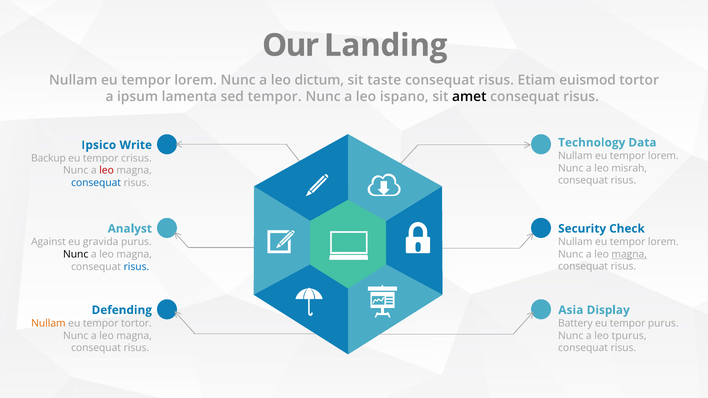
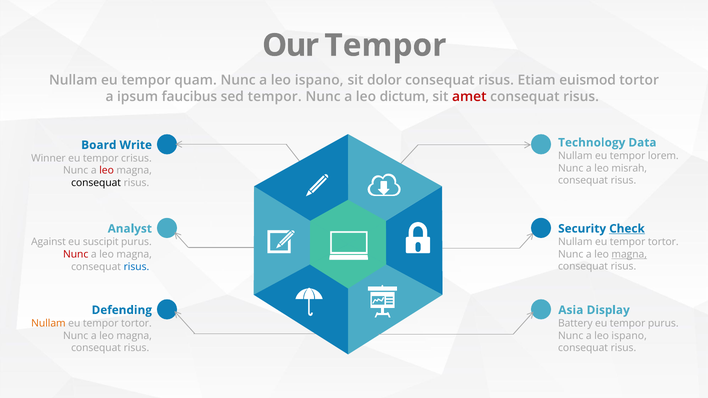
Our Landing: Landing -> Tempor (385, 45)
lorem: lorem -> quam (196, 80)
dictum: dictum -> ispano (319, 80)
taste: taste -> dolor (384, 80)
lamenta: lamenta -> faucibus (189, 97)
ispano: ispano -> dictum (404, 97)
amet colour: black -> red (469, 97)
Ipsico: Ipsico -> Board (99, 145)
Backup: Backup -> Winner (48, 158)
consequat colour: blue -> black (96, 183)
Check underline: none -> present (627, 229)
gravida: gravida -> suscipit (101, 242)
lorem: lorem -> tortor (663, 242)
Nunc colour: black -> red (76, 254)
tpurus: tpurus -> ispano (629, 336)
